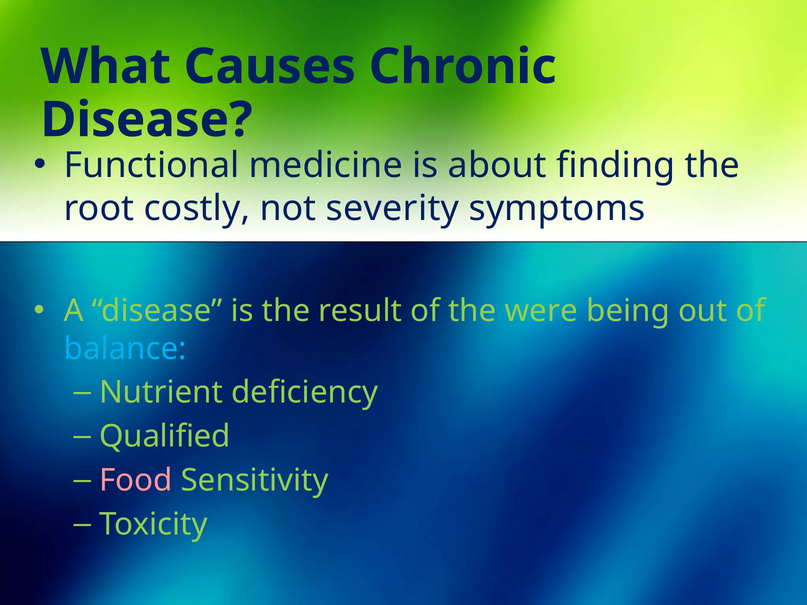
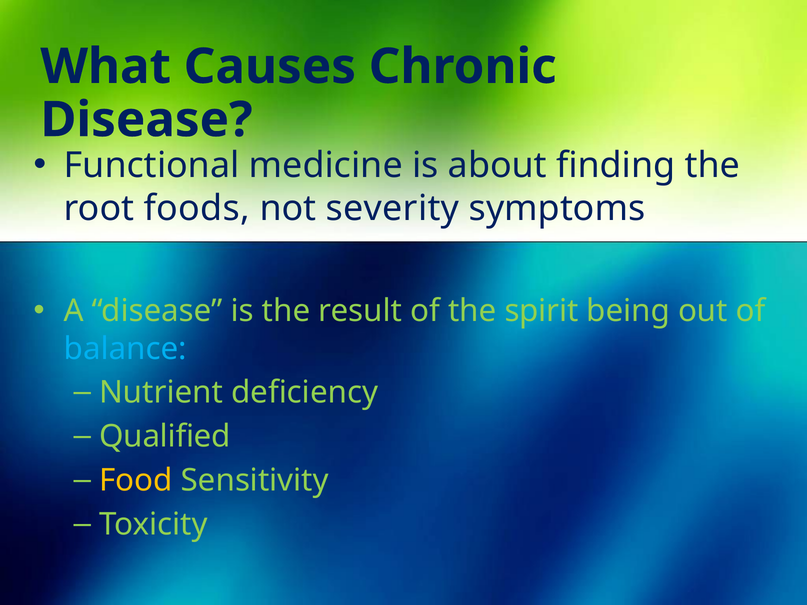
costly: costly -> foods (197, 208)
were: were -> spirit (541, 311)
Food colour: pink -> yellow (136, 481)
